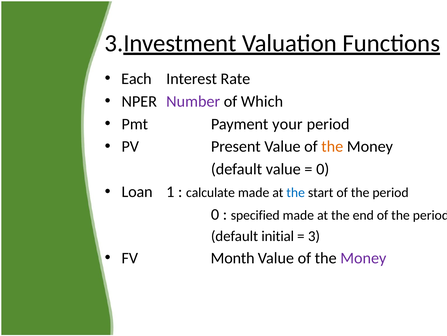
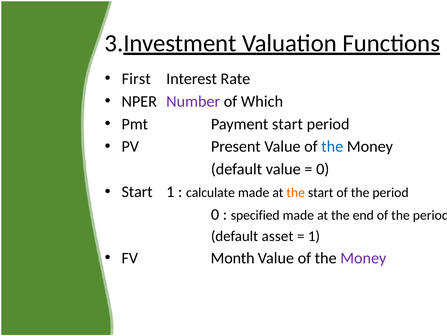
Each: Each -> First (136, 79)
Payment your: your -> start (287, 124)
the colour: orange -> blue (332, 146)
Loan: Loan -> Start (137, 191)
the colour: blue -> orange (296, 192)
initial: initial -> asset (278, 236)
3: 3 -> 1 (314, 236)
